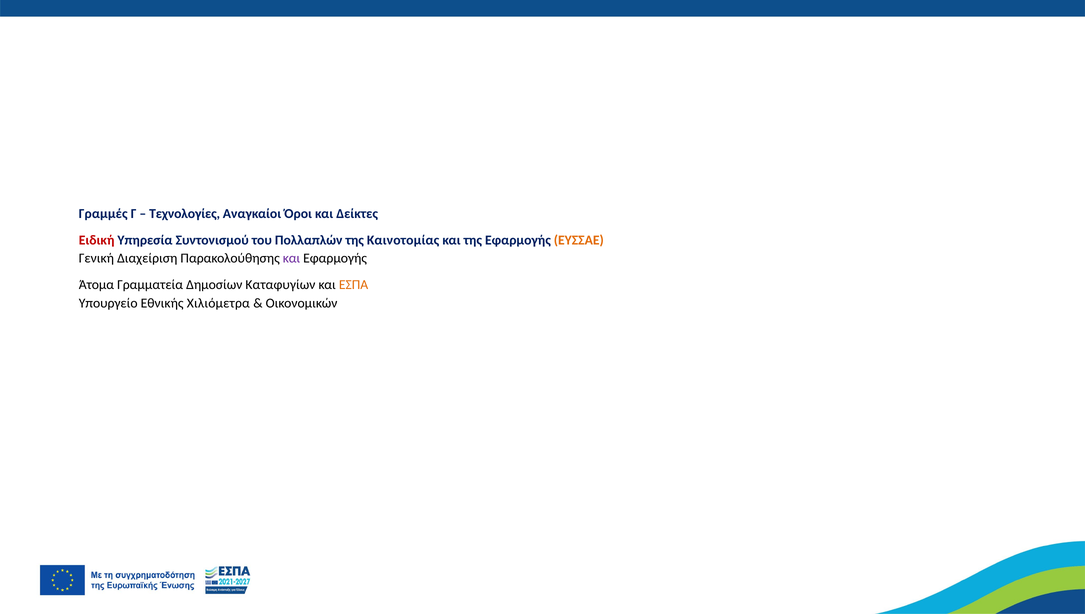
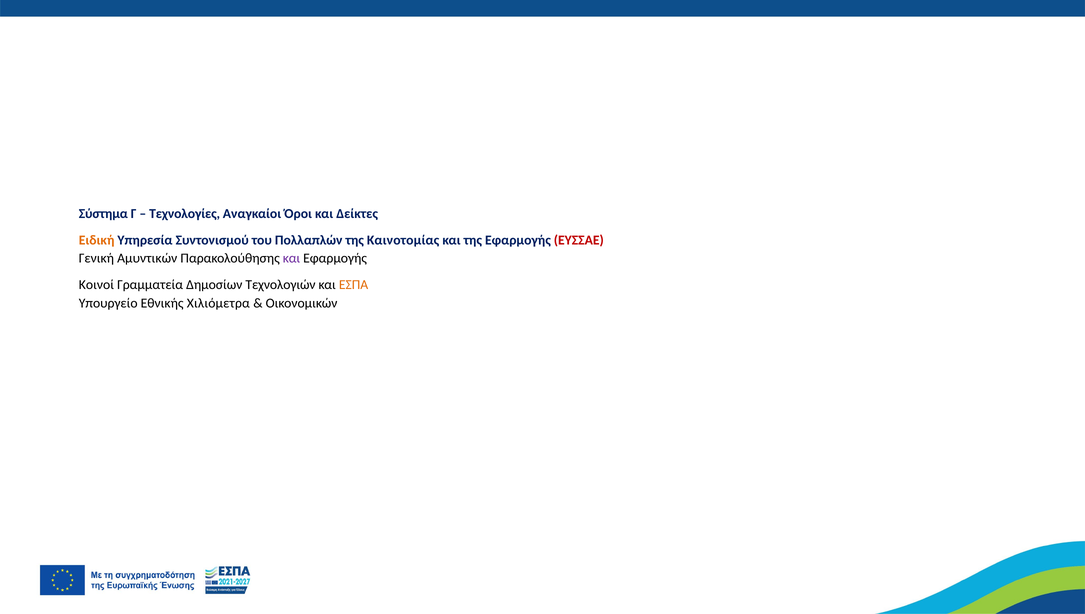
Γραμμές: Γραμμές -> Σύστημα (103, 214)
Ειδική colour: red -> orange (97, 240)
ΕΥΣΣΑΕ colour: orange -> red (579, 240)
Διαχείριση: Διαχείριση -> Αμυντικών (147, 258)
Άτομα: Άτομα -> Κοινοί (96, 285)
Καταφυγίων: Καταφυγίων -> Τεχνολογιών (281, 285)
